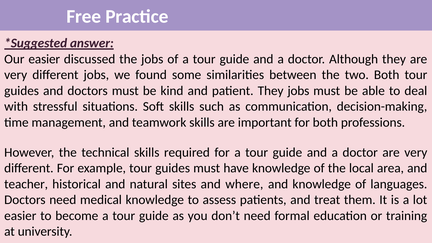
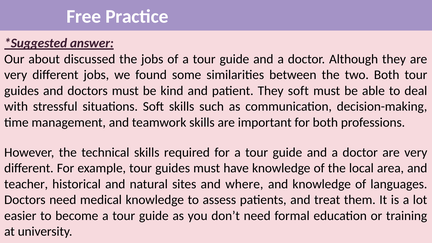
Our easier: easier -> about (44, 59)
They jobs: jobs -> soft (298, 91)
